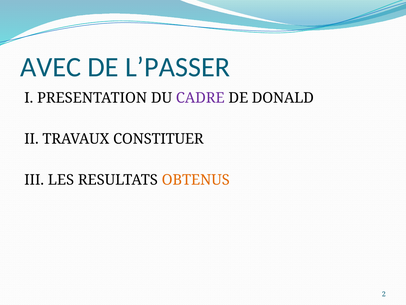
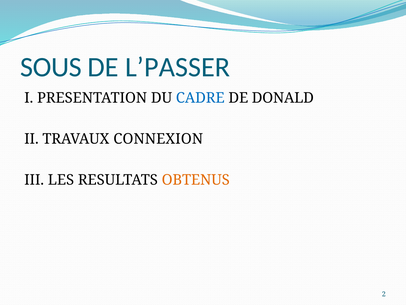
AVEC: AVEC -> SOUS (51, 67)
CADRE colour: purple -> blue (200, 98)
CONSTITUER: CONSTITUER -> CONNEXION (158, 139)
